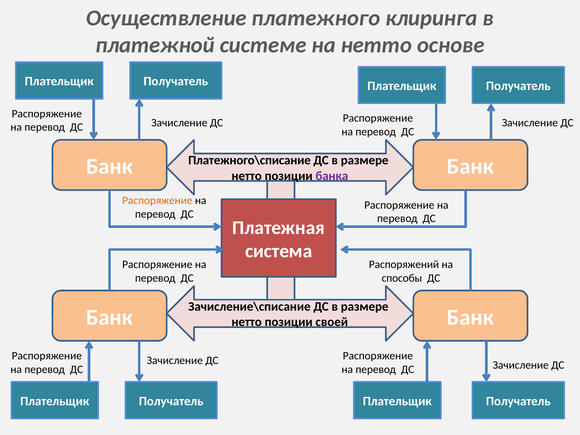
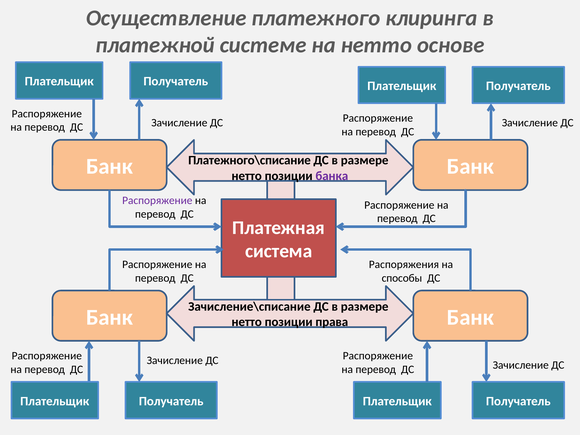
Распоряжение colour: orange -> purple (157, 201)
Распоряжений: Распоряжений -> Распоряжения (404, 264)
своей: своей -> права (332, 322)
